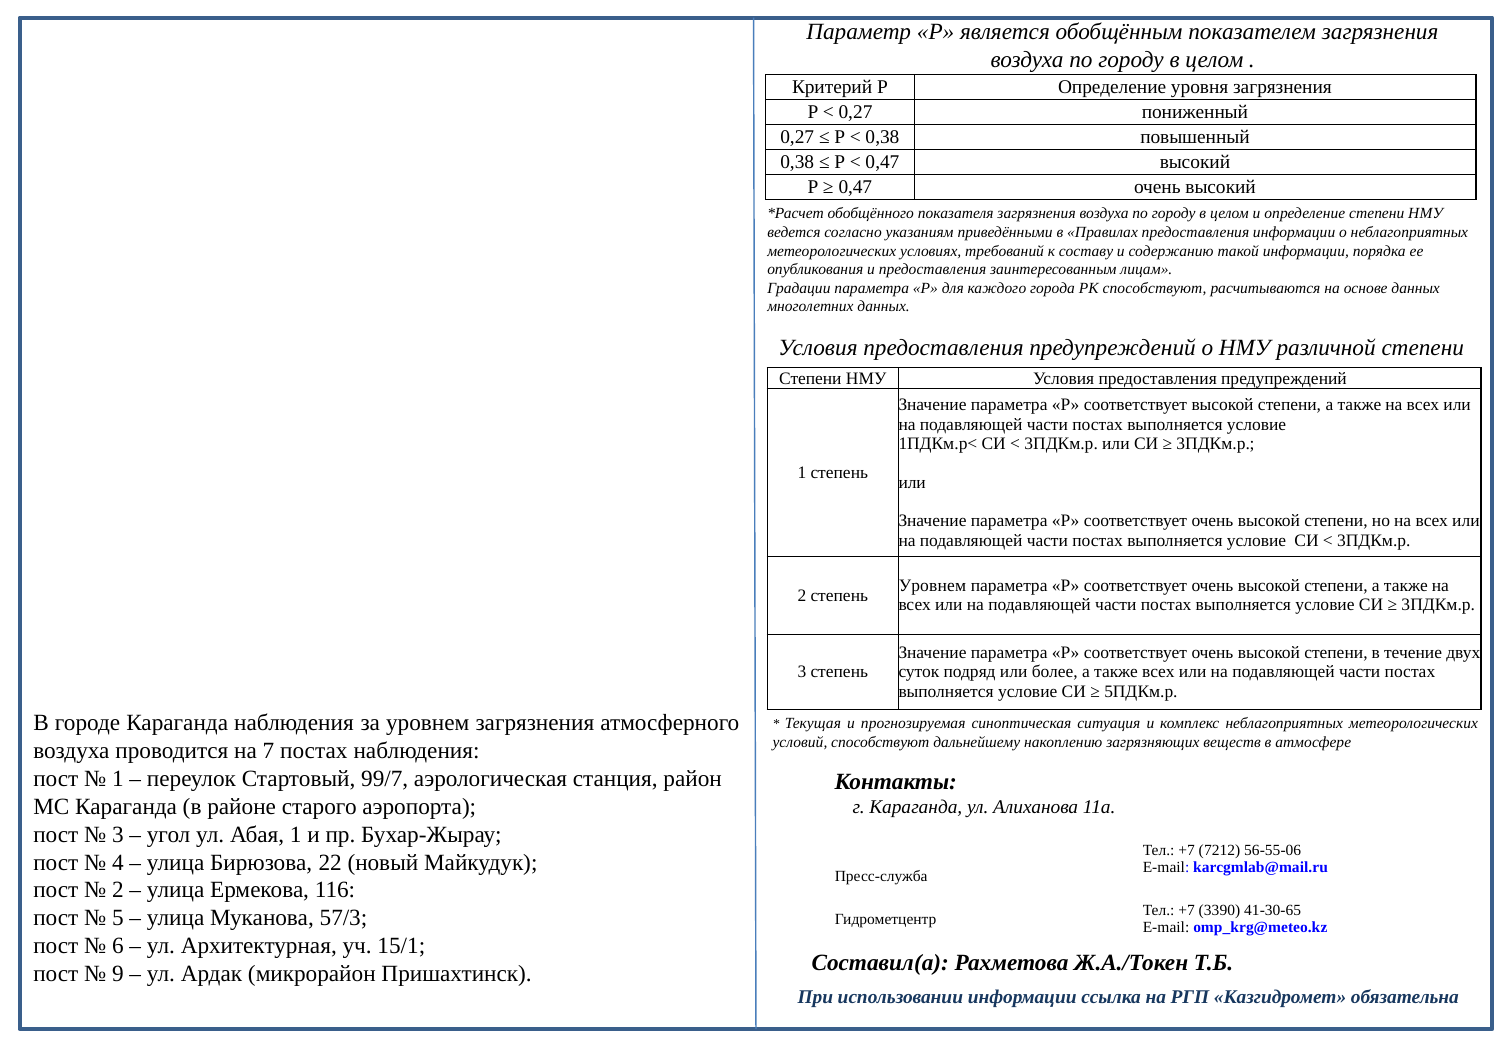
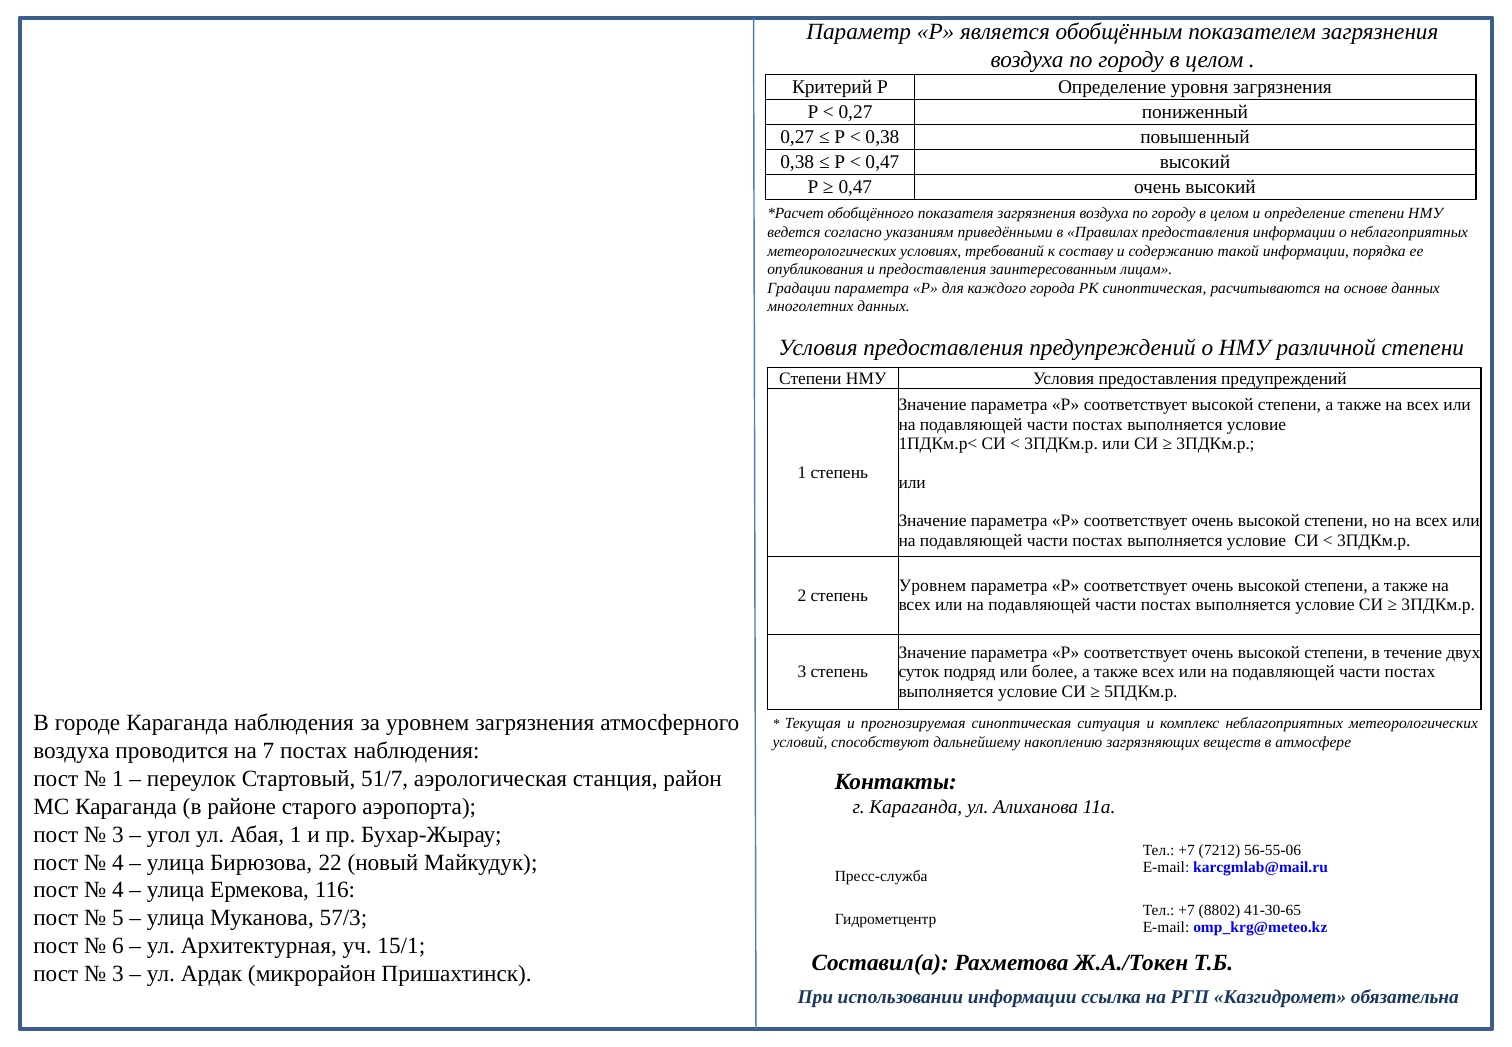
РК способствуют: способствуют -> синоптическая (1155, 288)
99/7: 99/7 -> 51/7 (385, 778)
2: 2 -> 4 (118, 890)
3390: 3390 -> 8802 (1220, 910)
9: 9 -> 3 (118, 974)
